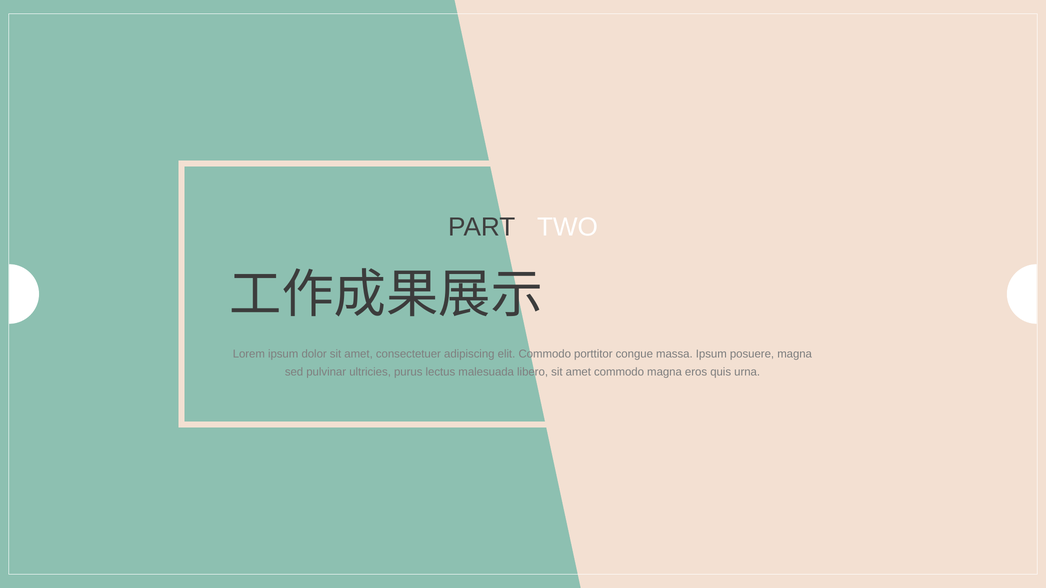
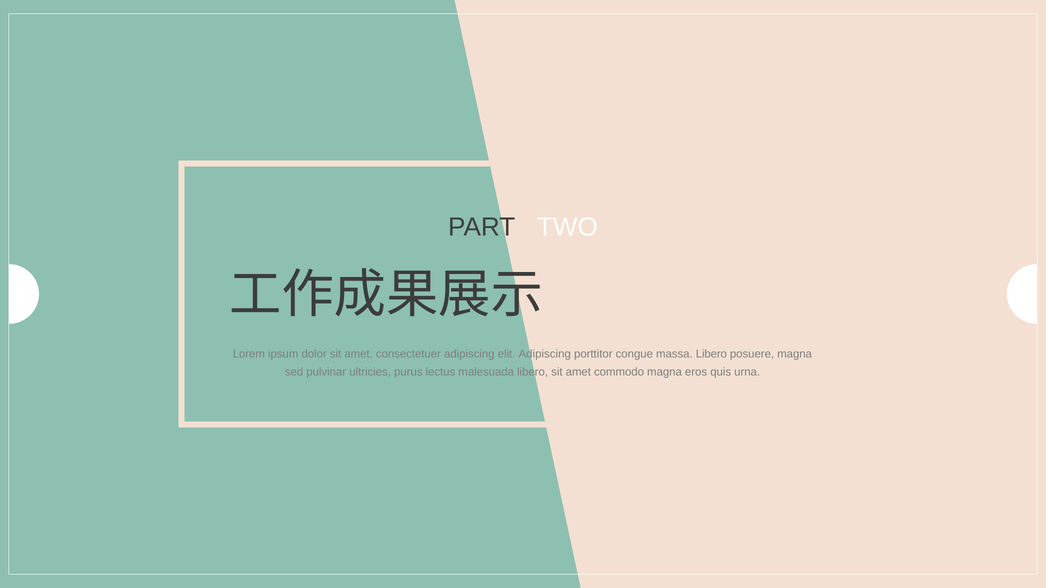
elit Commodo: Commodo -> Adipiscing (545, 354)
massa Ipsum: Ipsum -> Libero (711, 354)
